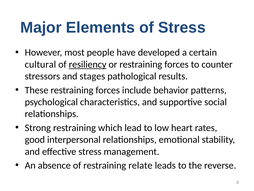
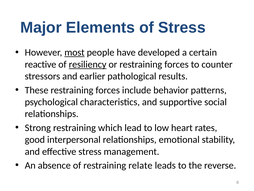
most underline: none -> present (74, 52)
cultural: cultural -> reactive (40, 64)
stages: stages -> earlier (92, 76)
